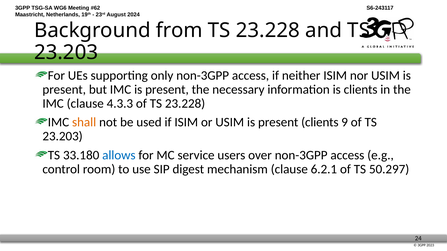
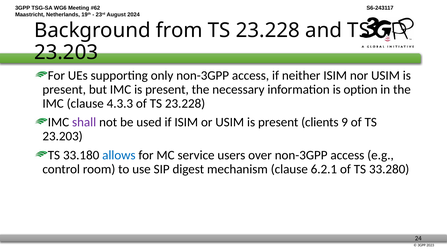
is clients: clients -> option (361, 90)
shall colour: orange -> purple (84, 122)
50.297: 50.297 -> 33.280 (389, 169)
